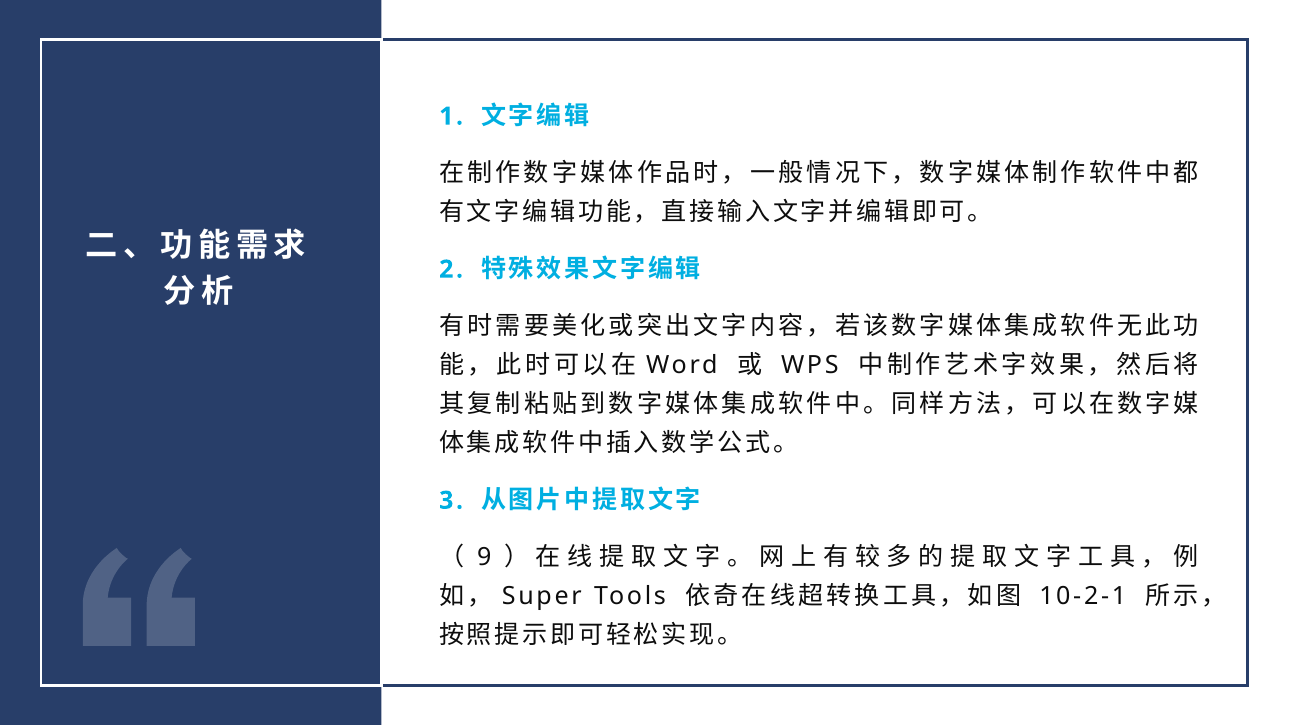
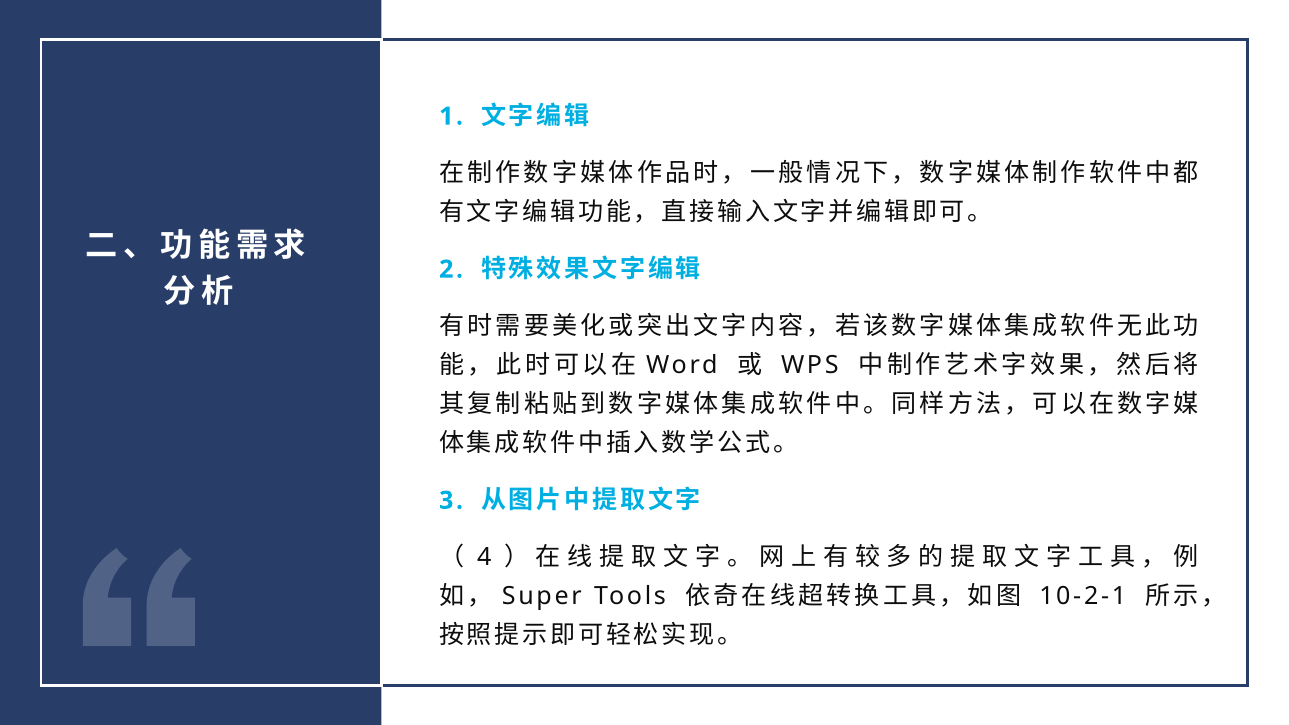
9: 9 -> 4 (484, 558)
